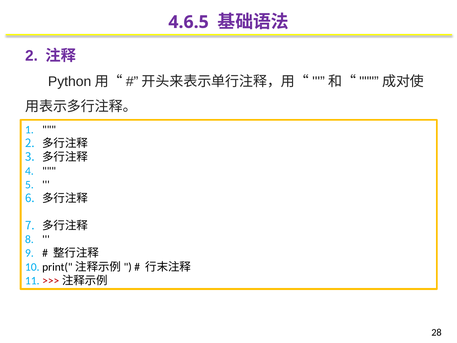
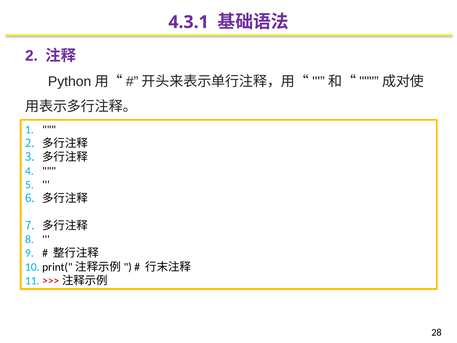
4.6.5: 4.6.5 -> 4.3.1 (189, 22)
